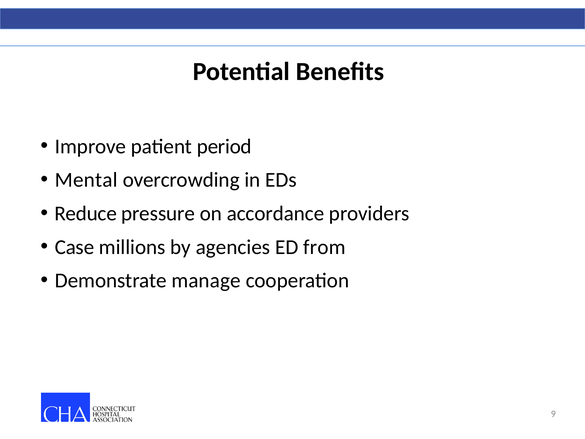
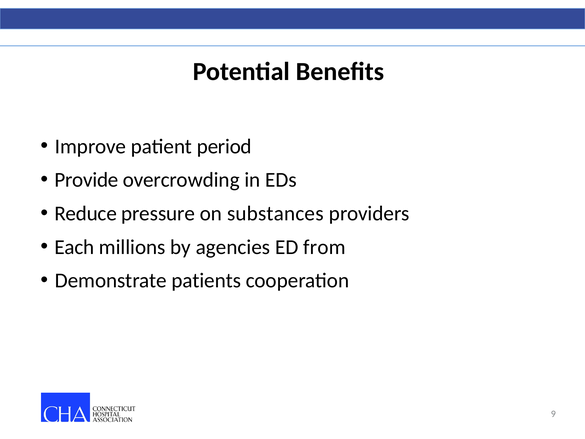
Mental: Mental -> Provide (86, 180)
accordance: accordance -> substances (275, 213)
Case: Case -> Each (74, 247)
manage: manage -> patients (206, 281)
